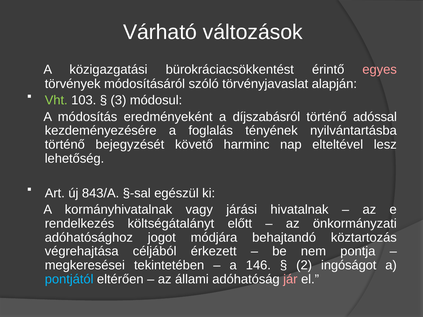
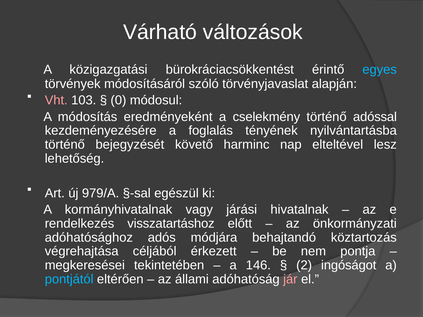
egyes colour: pink -> light blue (380, 70)
Vht colour: light green -> pink (56, 100)
3: 3 -> 0 (118, 100)
díjszabásról: díjszabásról -> cselekmény (266, 117)
843/A: 843/A -> 979/A (101, 193)
költségátalányt: költségátalányt -> visszatartáshoz (171, 224)
jogot: jogot -> adós (162, 238)
